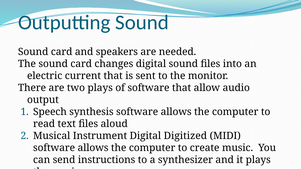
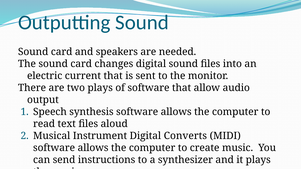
Digitized: Digitized -> Converts (185, 136)
